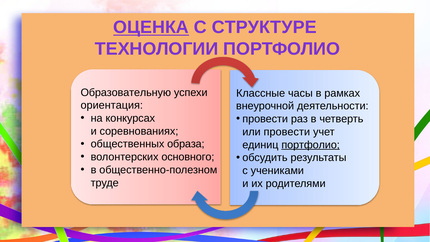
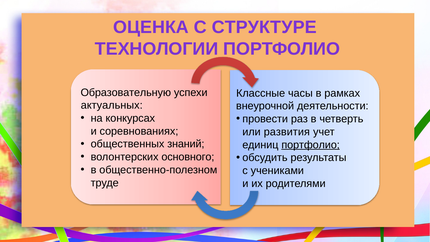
ОЦЕНКА underline: present -> none (151, 27)
ориентация: ориентация -> актуальных (112, 105)
или провести: провести -> развития (287, 132)
образа: образа -> знаний (186, 144)
